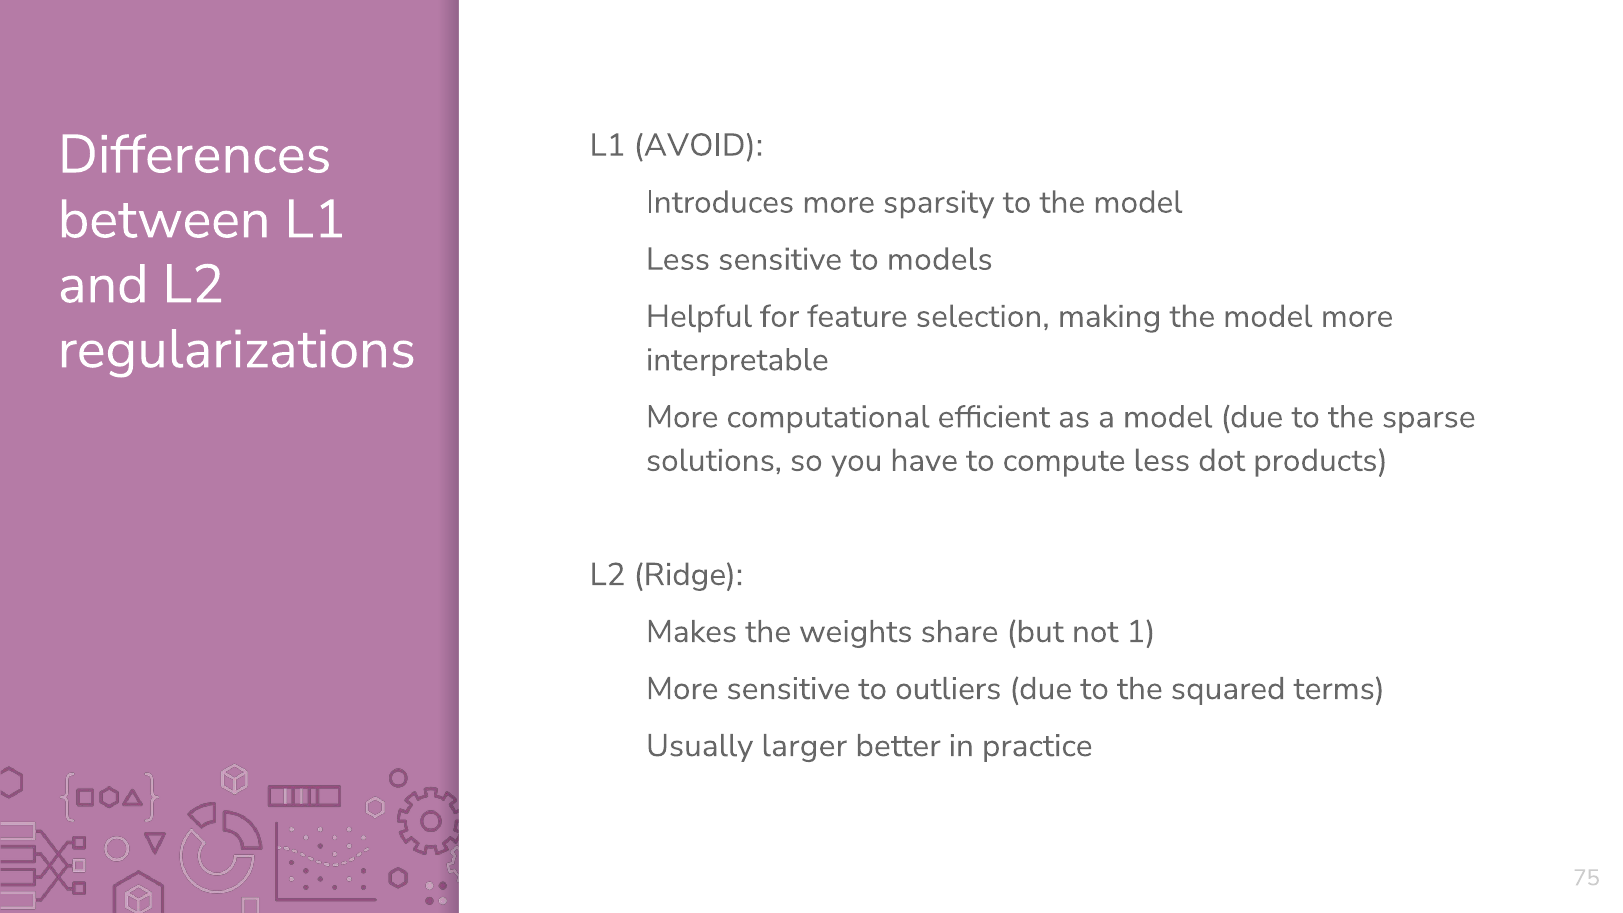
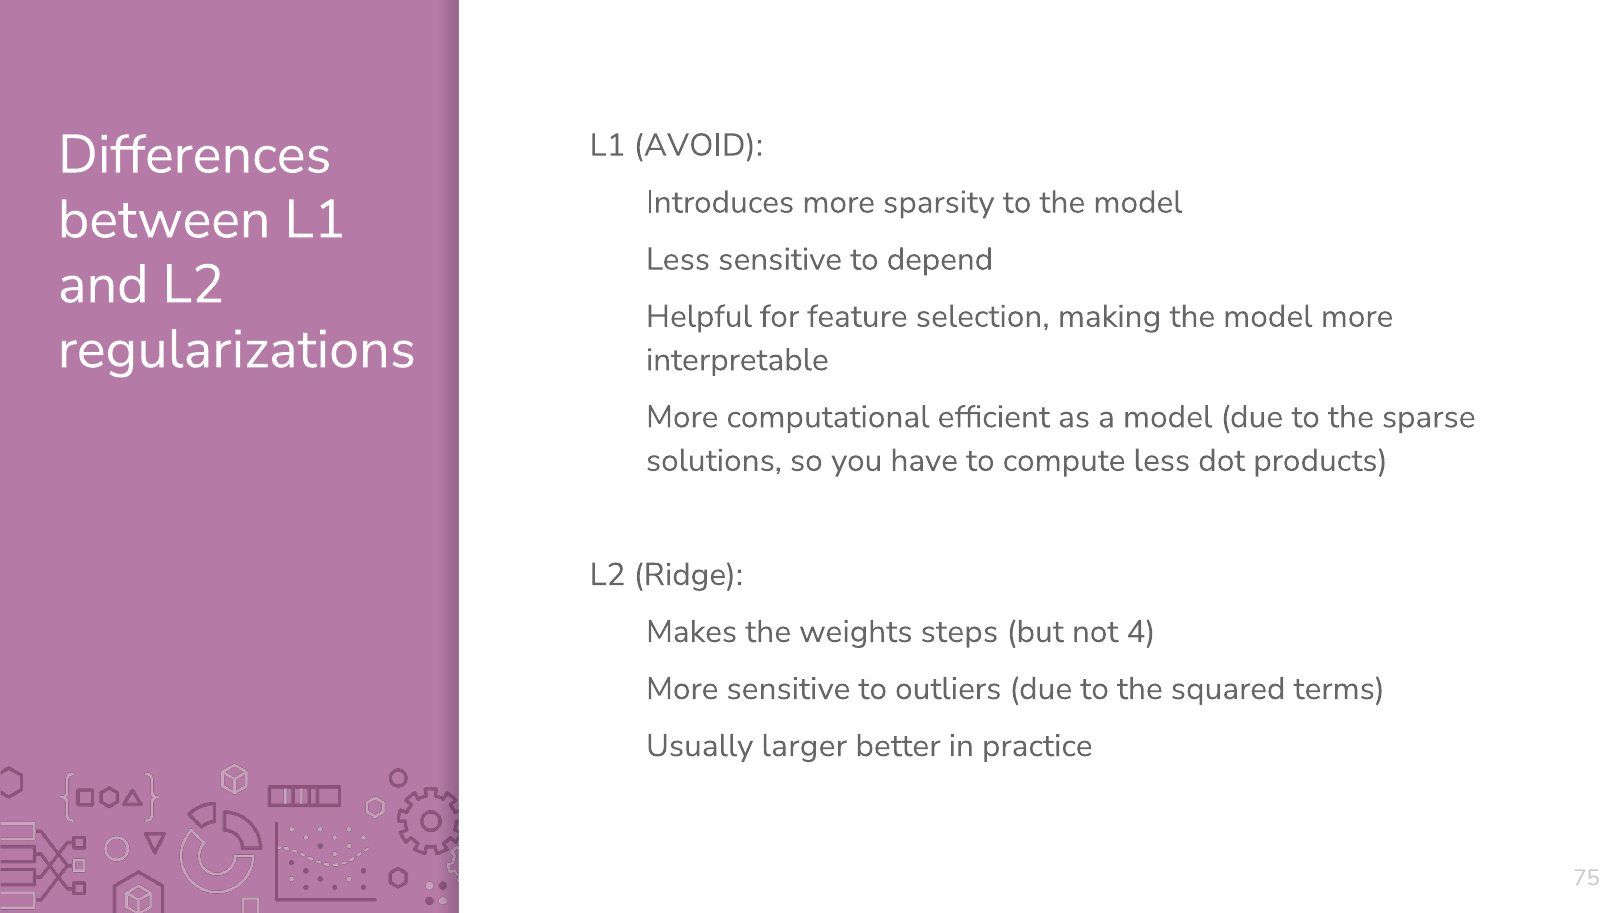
models: models -> depend (940, 259)
share: share -> steps (959, 632)
1: 1 -> 4 (1141, 632)
